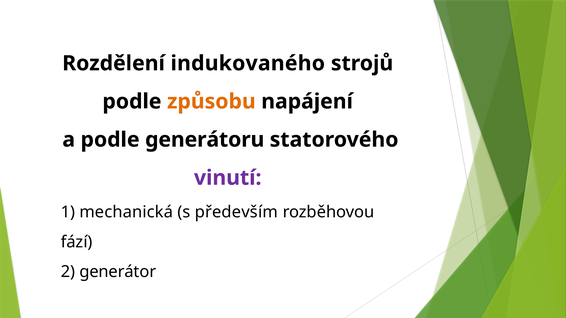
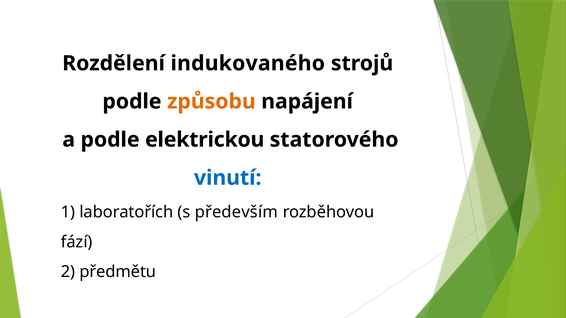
generátoru: generátoru -> elektrickou (205, 140)
vinutí colour: purple -> blue (228, 178)
mechanická: mechanická -> laboratořích (126, 212)
generátor: generátor -> předmětu (118, 272)
